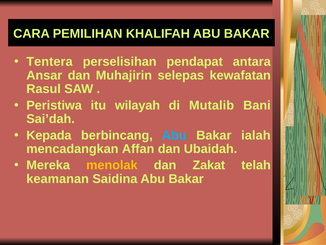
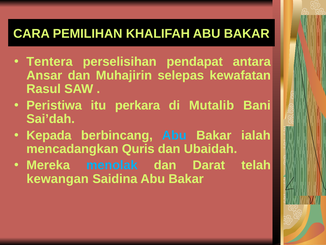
wilayah: wilayah -> perkara (137, 105)
Affan: Affan -> Quris (138, 149)
menolak colour: yellow -> light blue (112, 165)
Zakat: Zakat -> Darat (209, 165)
keamanan: keamanan -> kewangan (58, 179)
